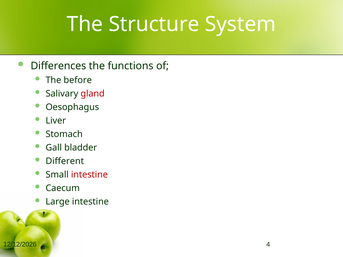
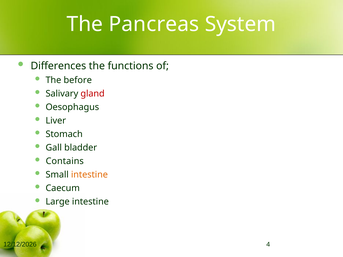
Structure: Structure -> Pancreas (154, 24)
Different: Different -> Contains (65, 161)
intestine colour: red -> orange (89, 175)
